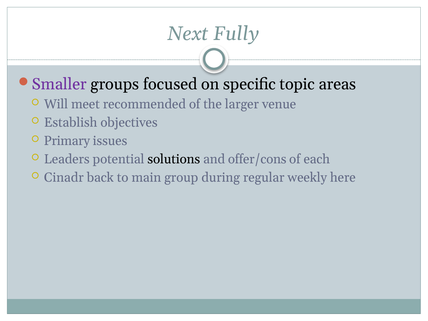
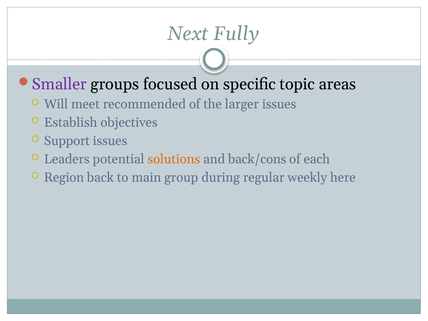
larger venue: venue -> issues (279, 104)
Primary: Primary -> Support (67, 141)
solutions colour: black -> orange (174, 159)
offer/cons: offer/cons -> back/cons (257, 159)
Cinadr: Cinadr -> Region (64, 177)
